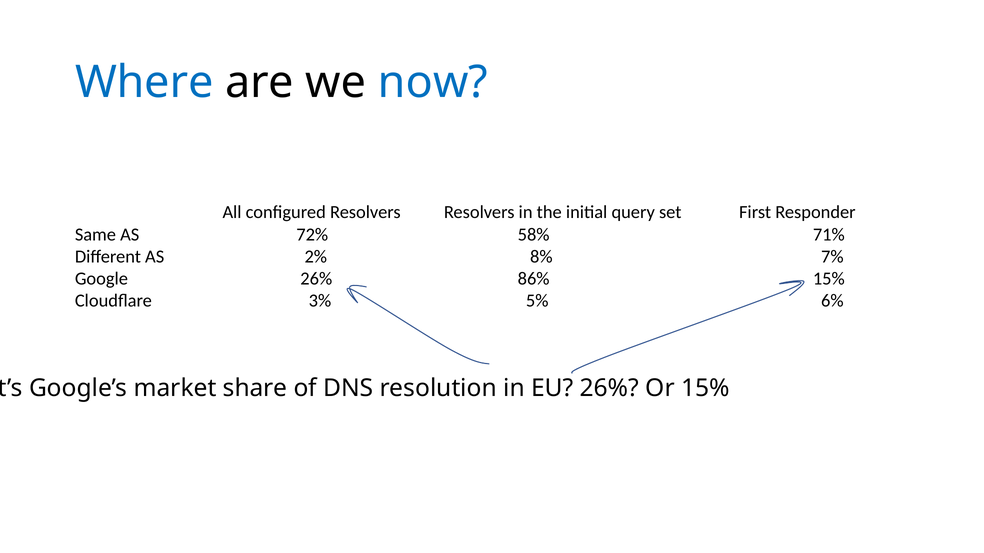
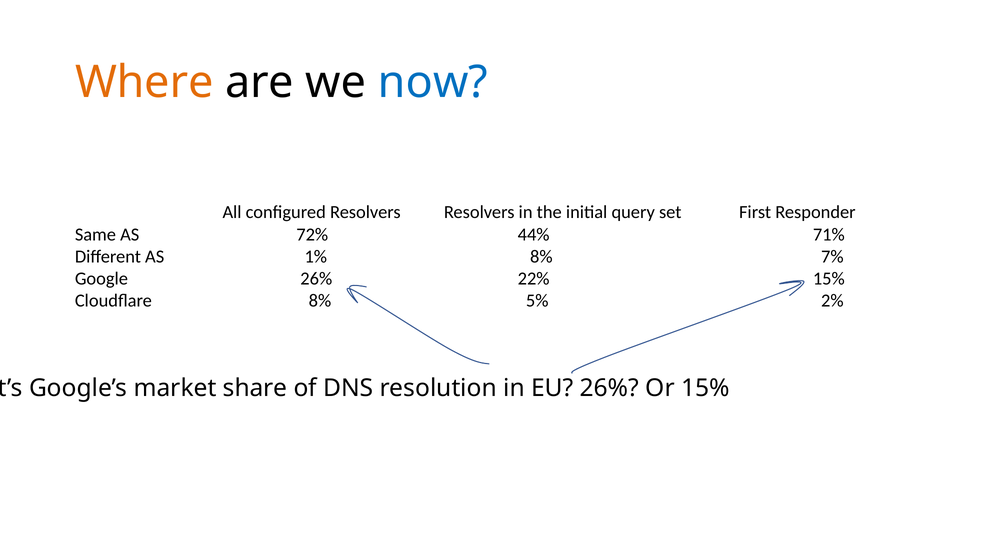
Where colour: blue -> orange (144, 83)
58%: 58% -> 44% (534, 235)
2%: 2% -> 1% (316, 257)
86%: 86% -> 22% (534, 279)
Cloudflare 3%: 3% -> 8% (320, 301)
6%: 6% -> 2% (832, 301)
